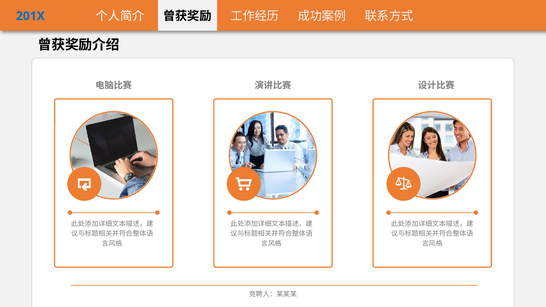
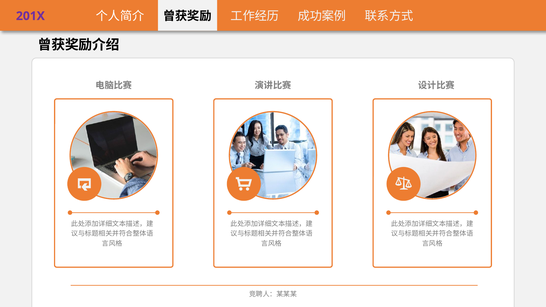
201X colour: blue -> purple (30, 16)
